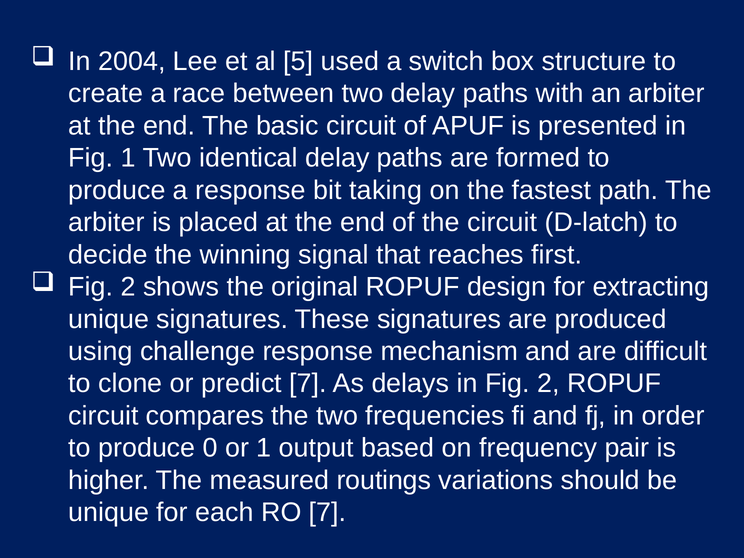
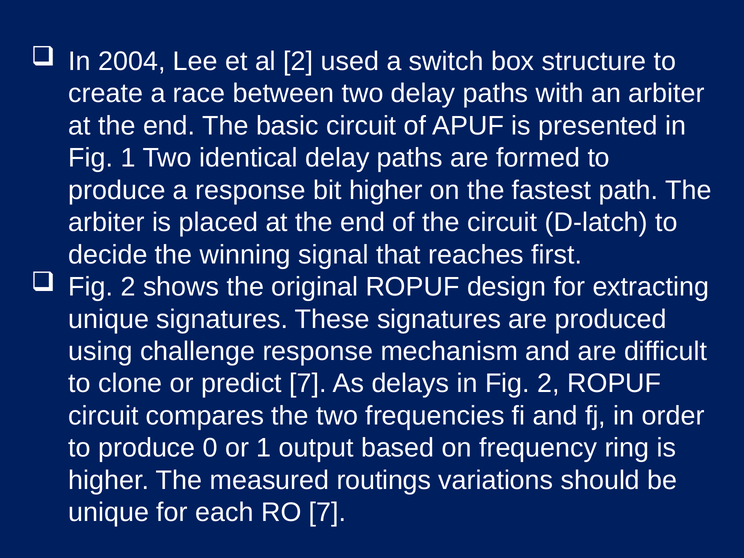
al 5: 5 -> 2 (298, 61)
bit taking: taking -> higher (386, 190)
pair: pair -> ring (627, 448)
